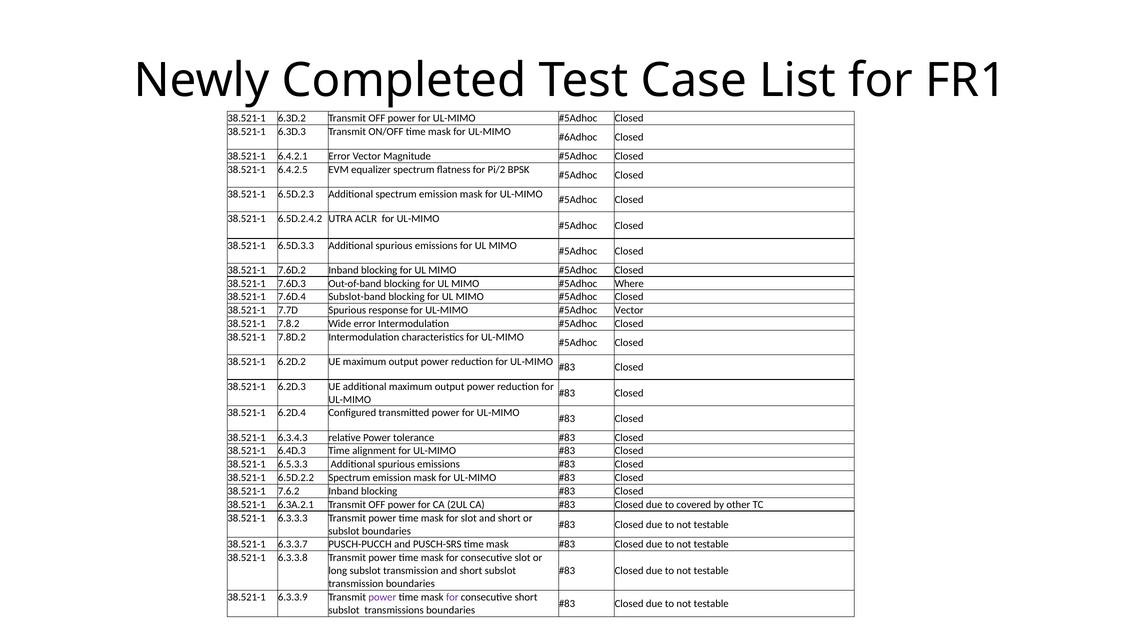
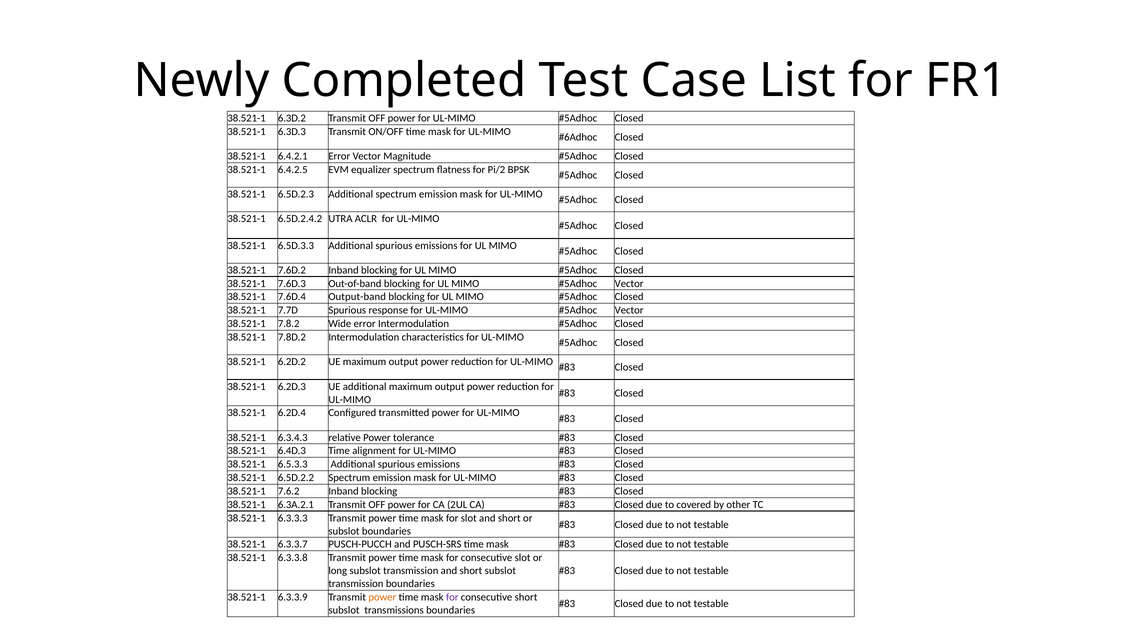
Where: Where -> Vector (629, 283)
Subslot-band: Subslot-band -> Output-band (357, 297)
power colour: purple -> orange (382, 597)
